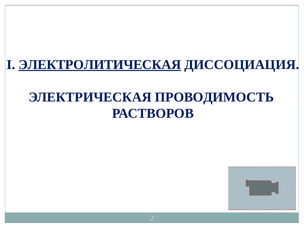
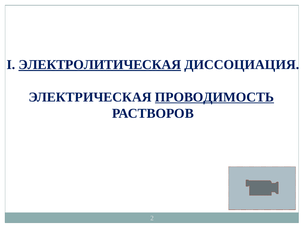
ПРОВОДИМОСТЬ underline: none -> present (214, 97)
